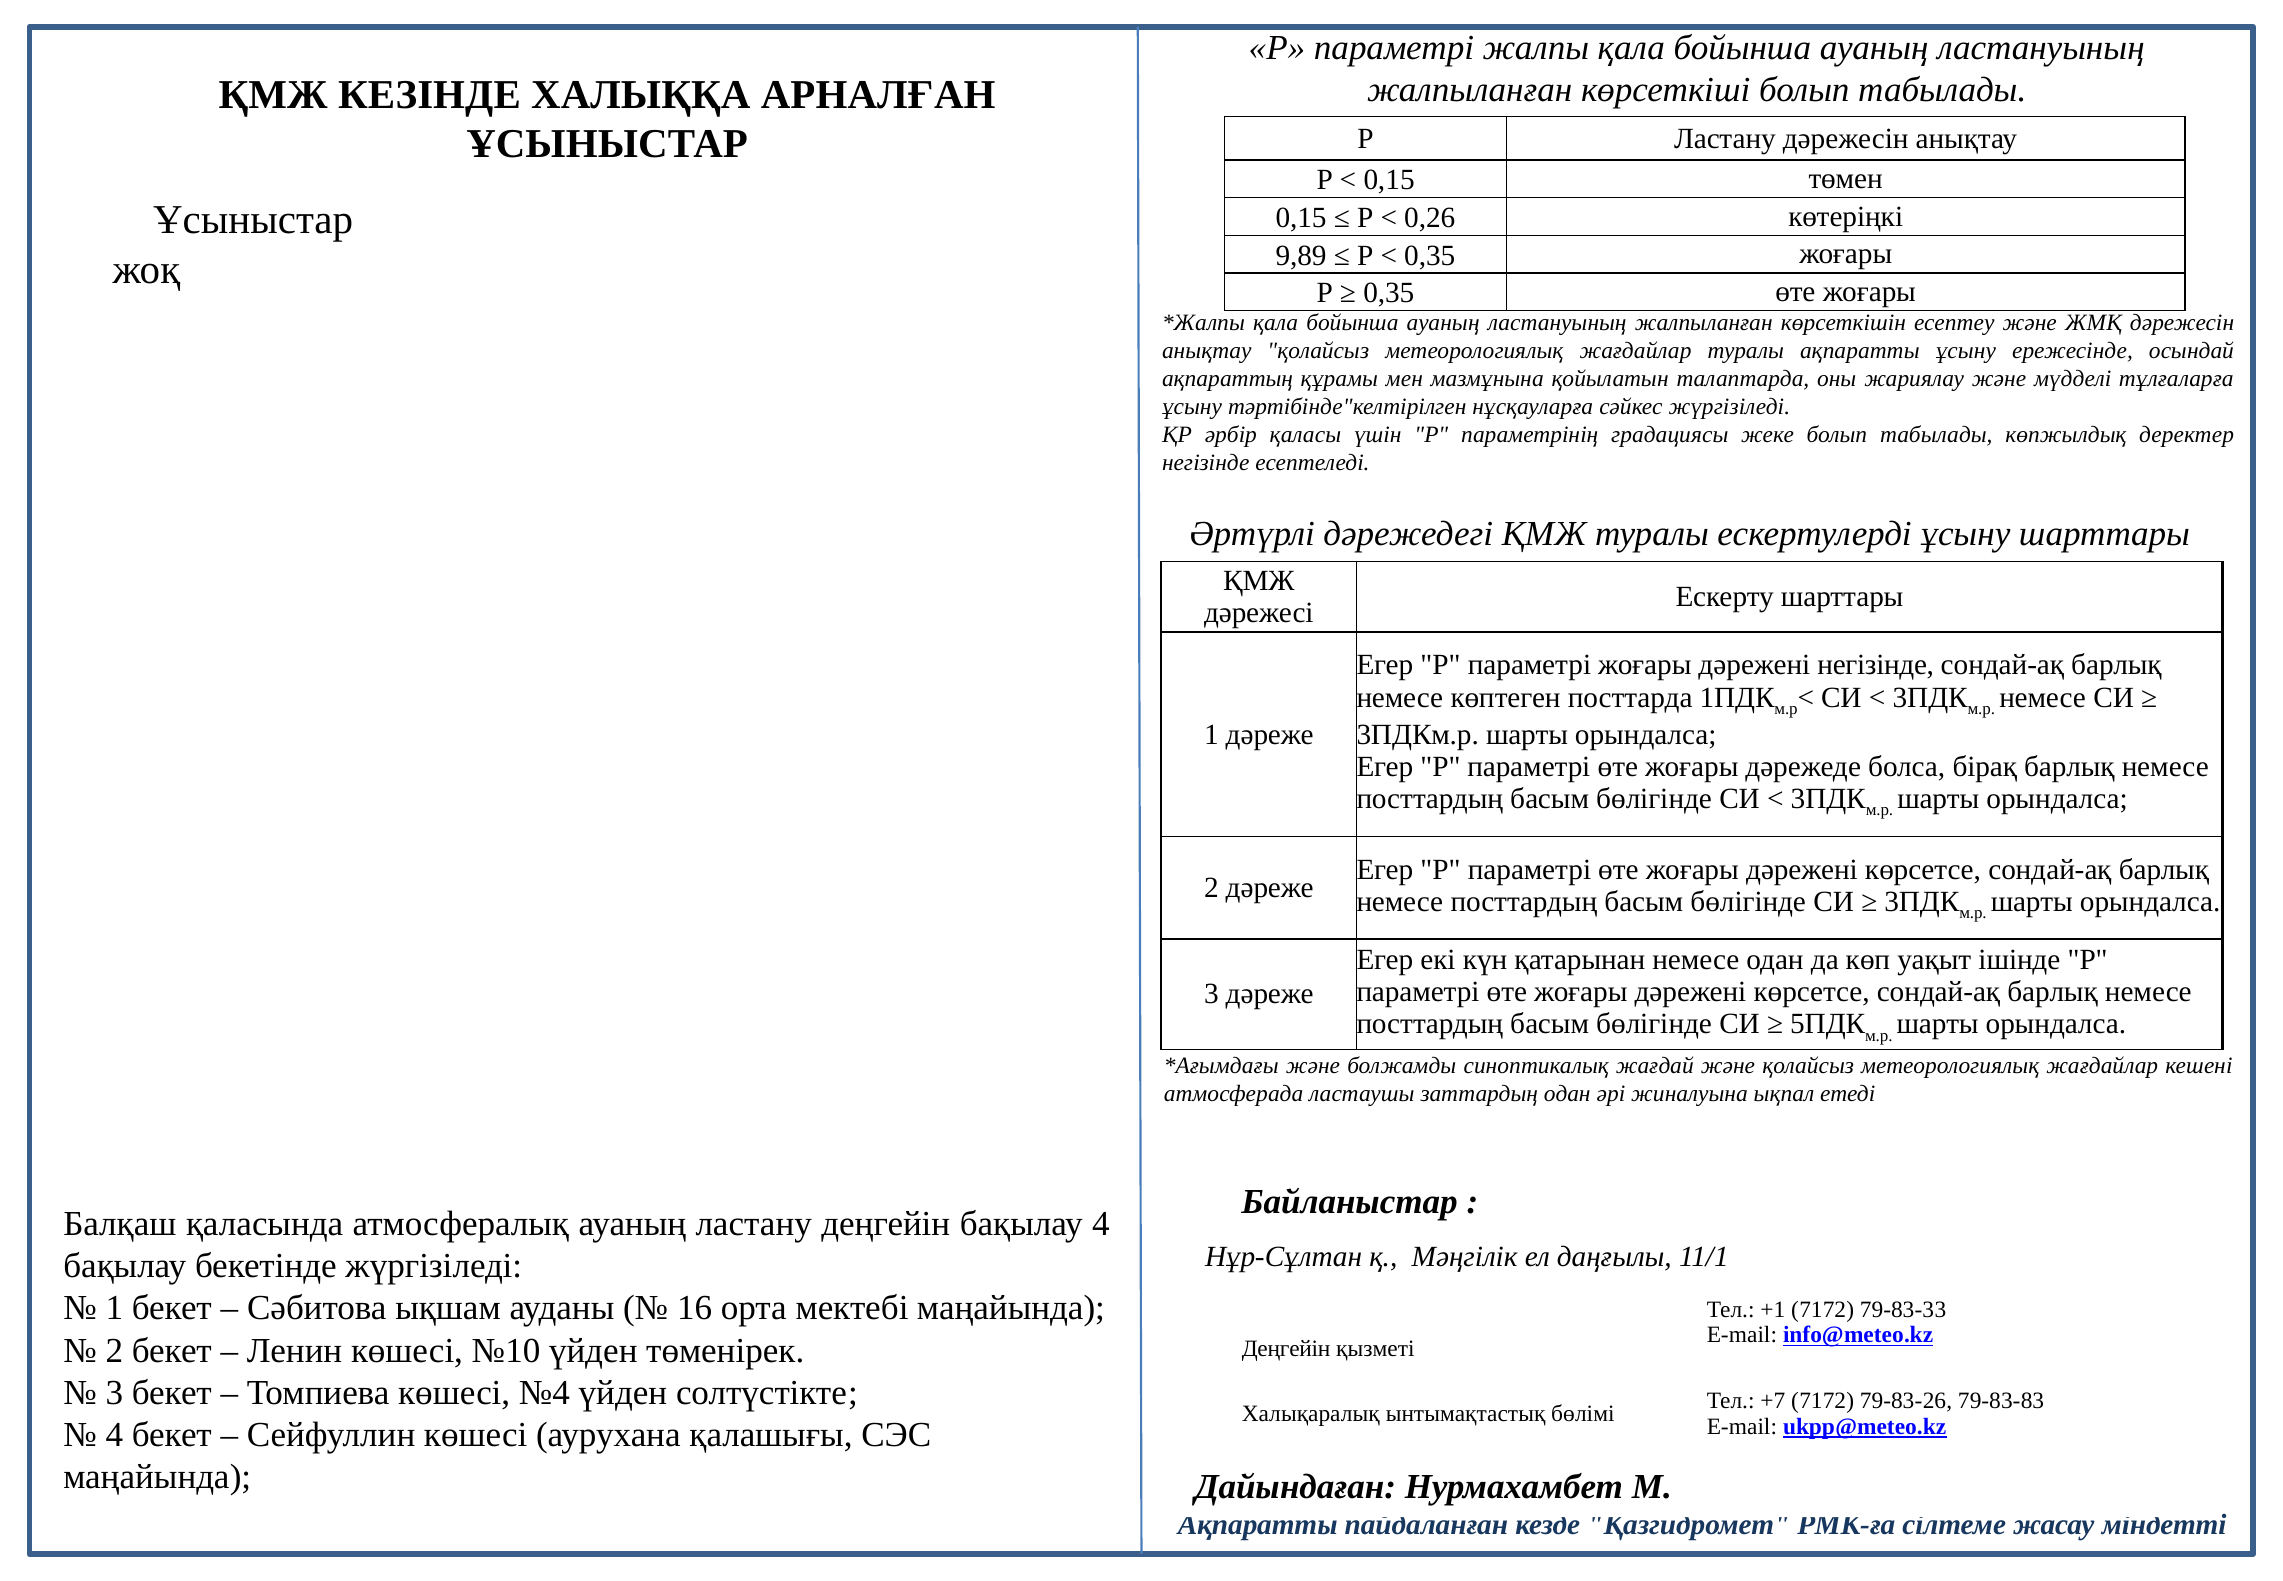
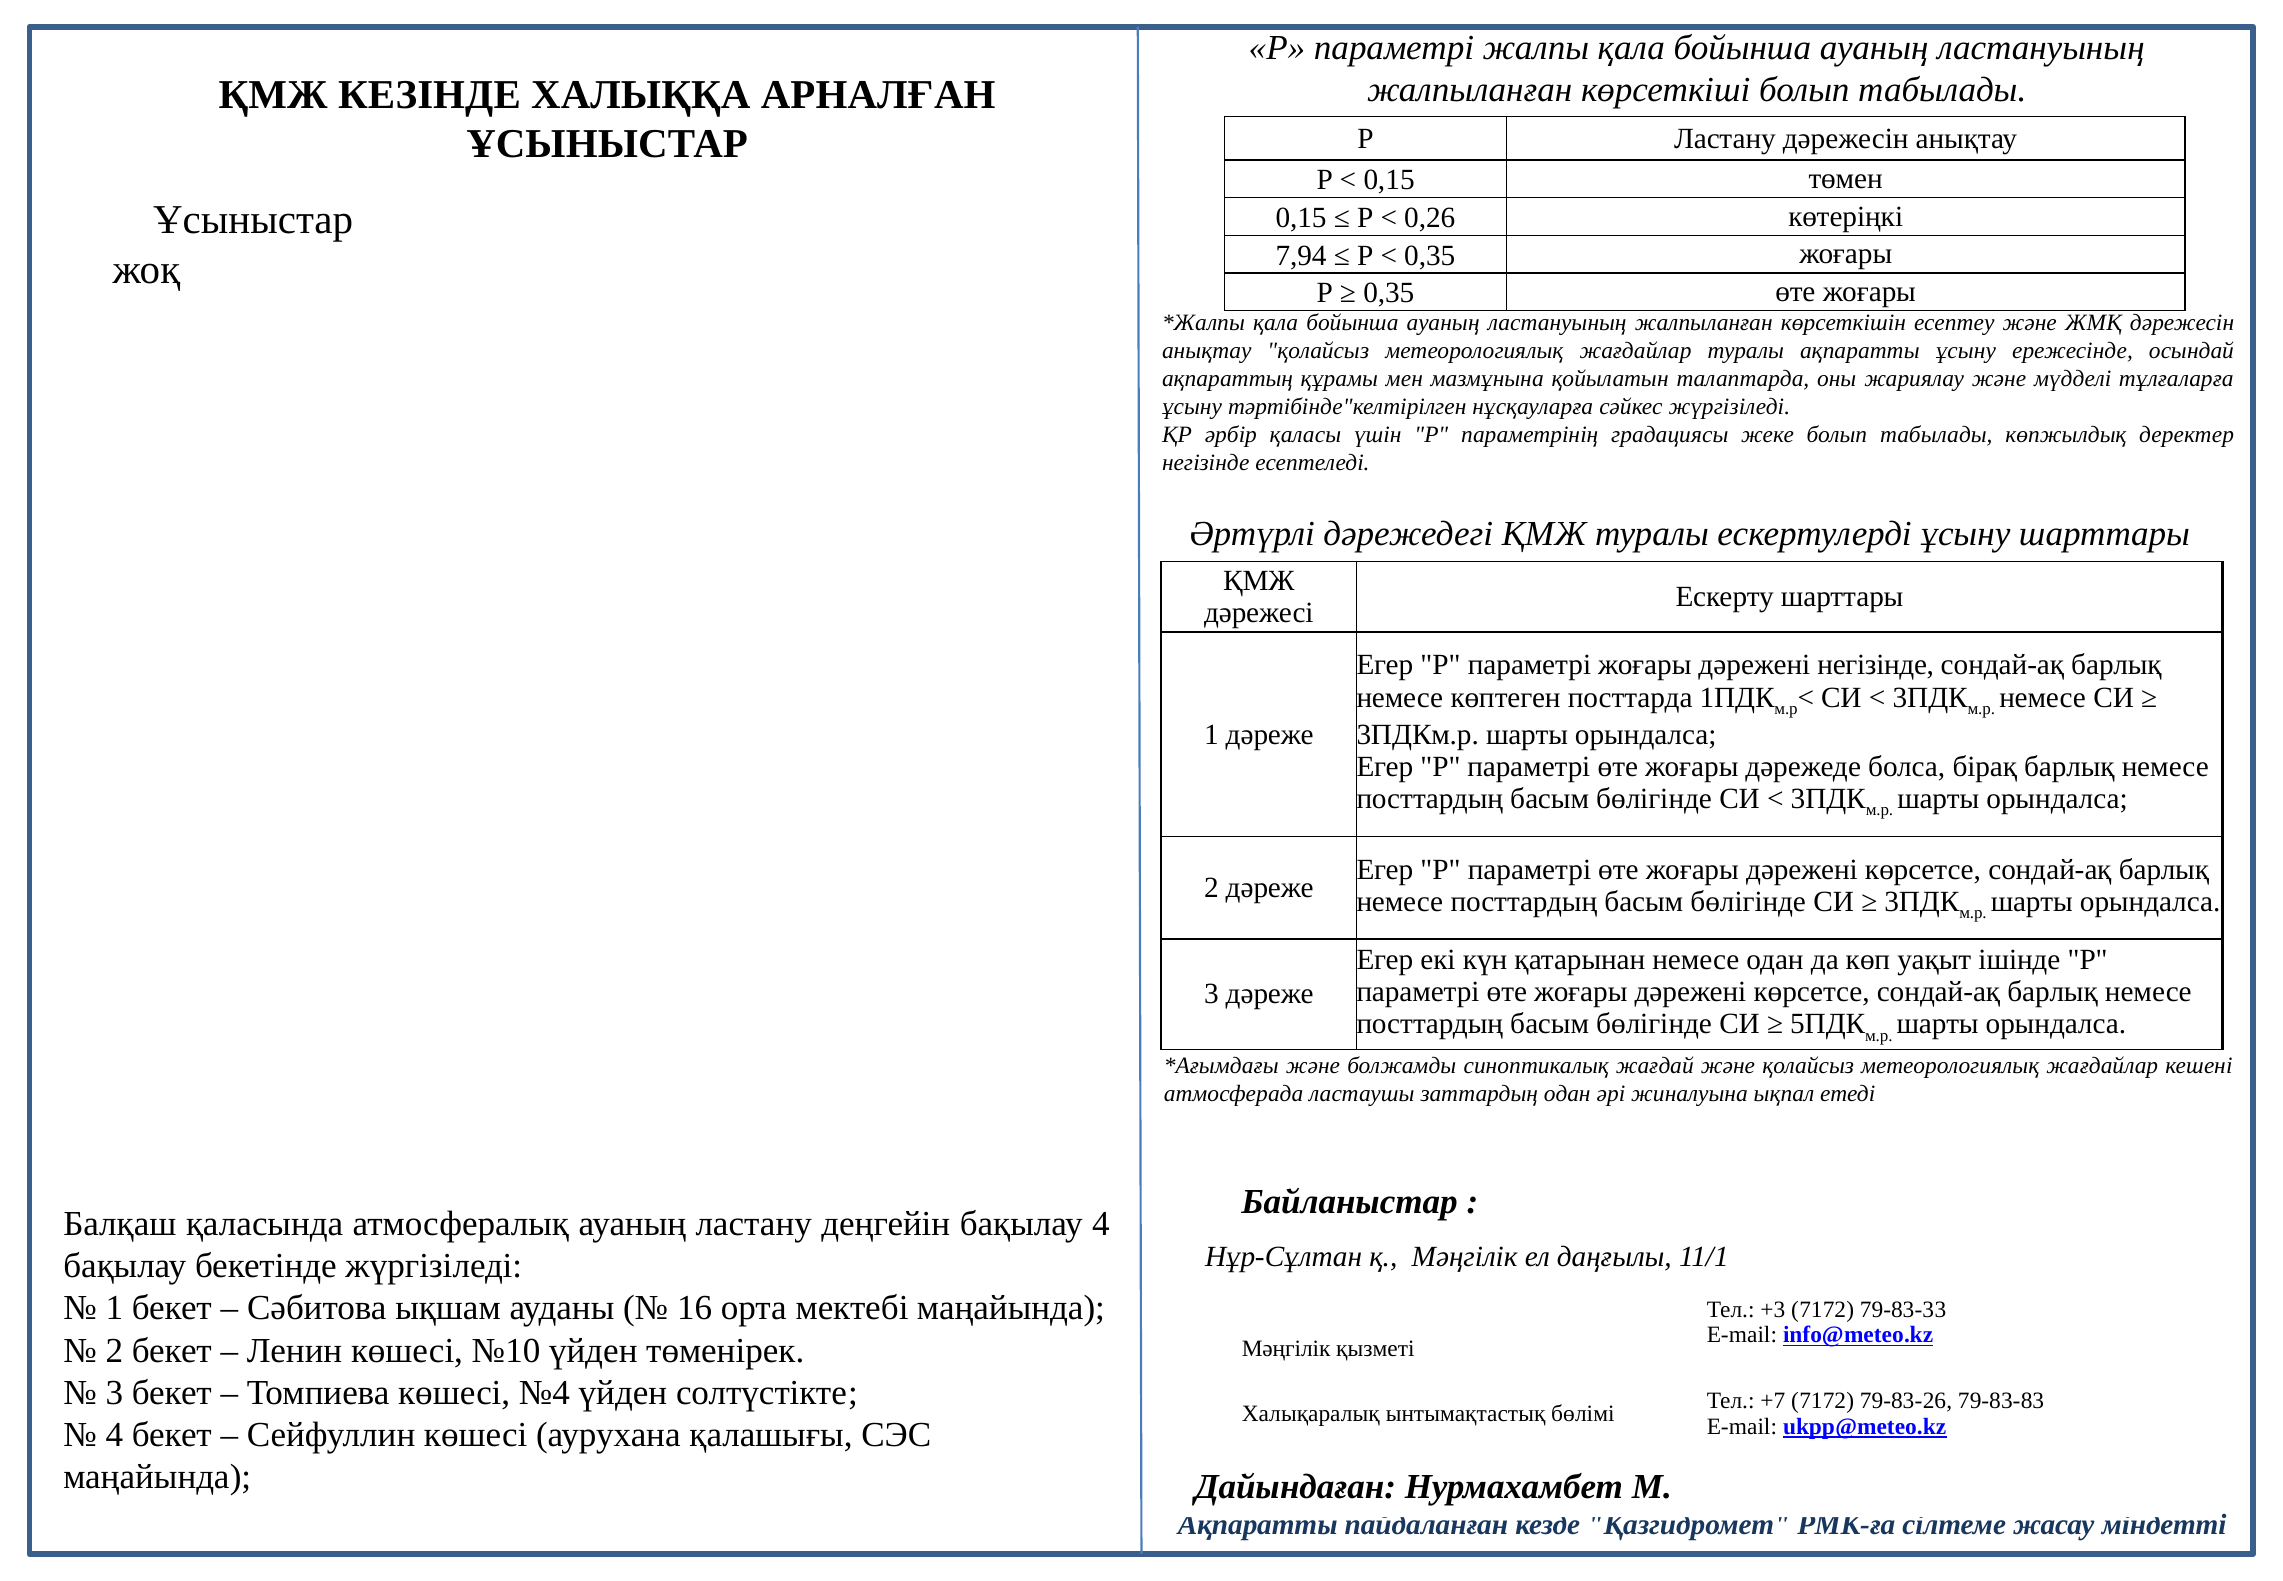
9,89: 9,89 -> 7,94 (1301, 255)
+1: +1 -> +3 (1773, 1309)
Деңгейін: Деңгейін -> Мәңгілік (1286, 1348)
